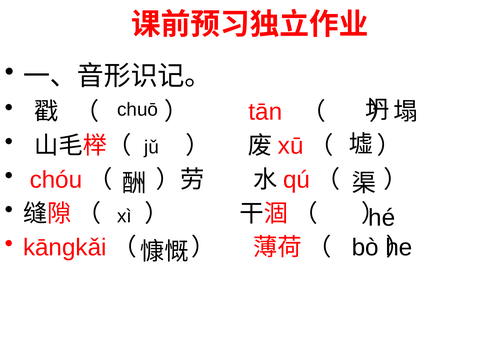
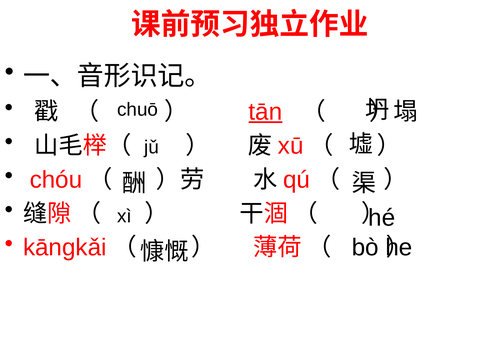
tān underline: none -> present (265, 112)
